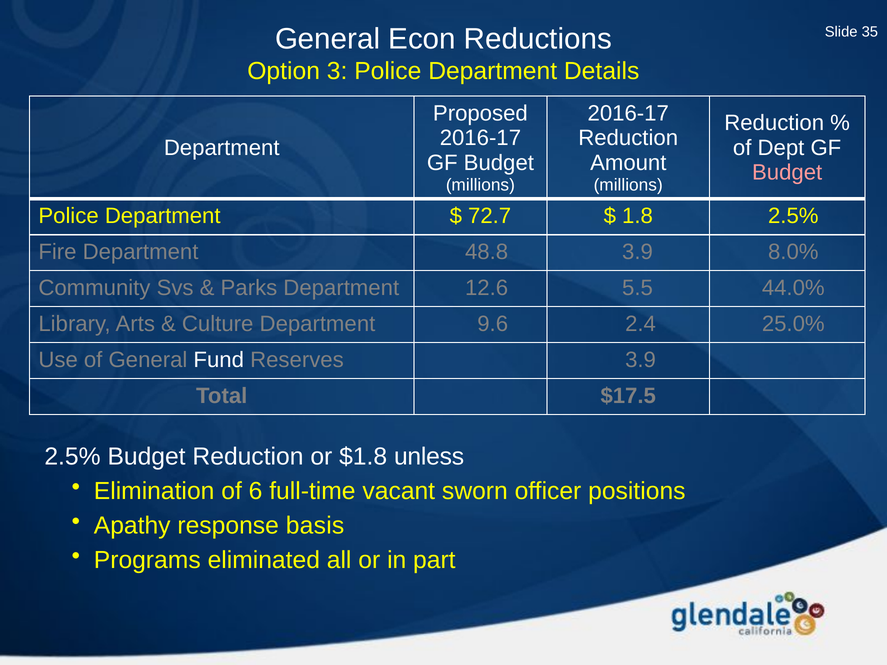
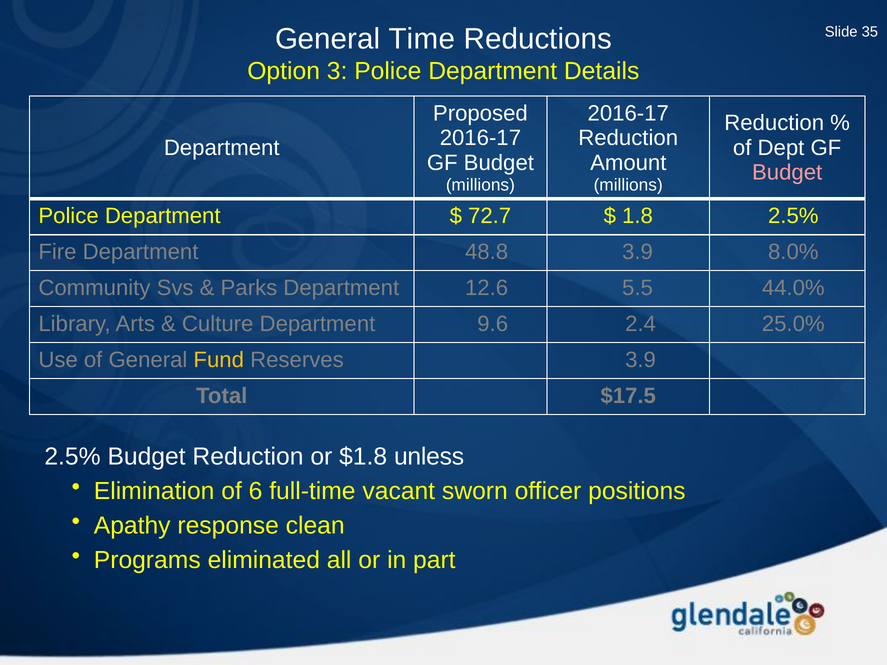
Econ: Econ -> Time (422, 39)
Fund colour: white -> yellow (219, 360)
basis: basis -> clean (315, 526)
